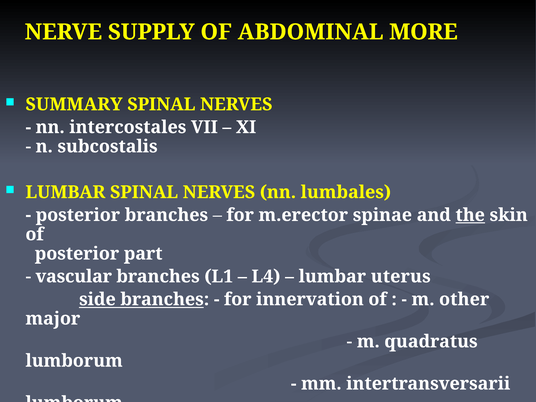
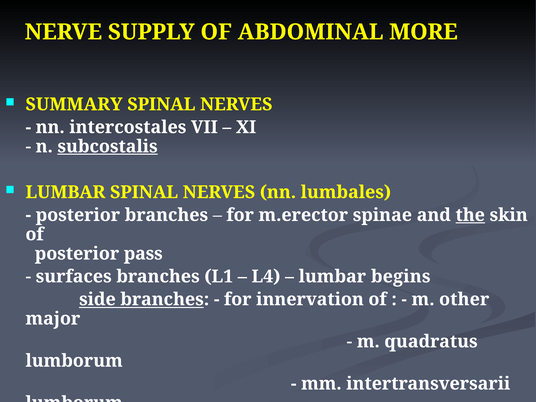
subcostalis underline: none -> present (108, 147)
part: part -> pass (143, 254)
vascular: vascular -> surfaces (74, 276)
uterus: uterus -> begins (401, 276)
